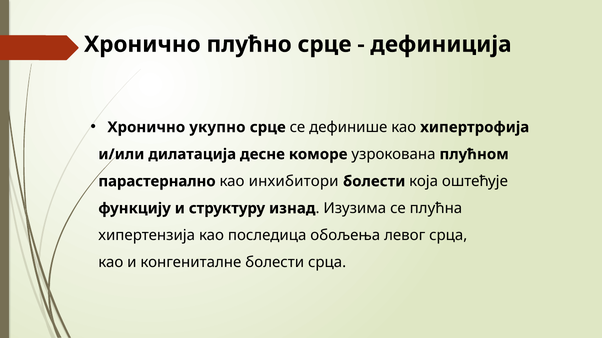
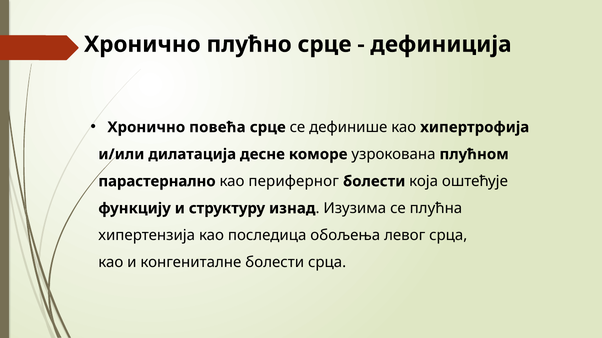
укупно: укупно -> повећа (217, 127)
инхибитори: инхибитори -> периферног (294, 182)
